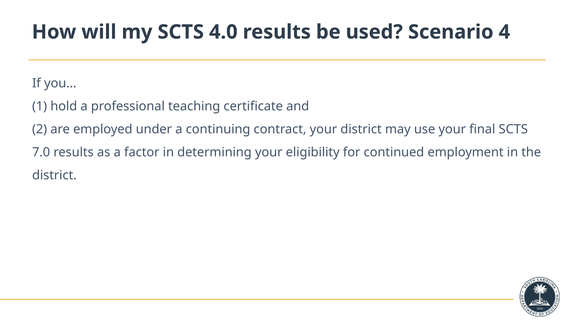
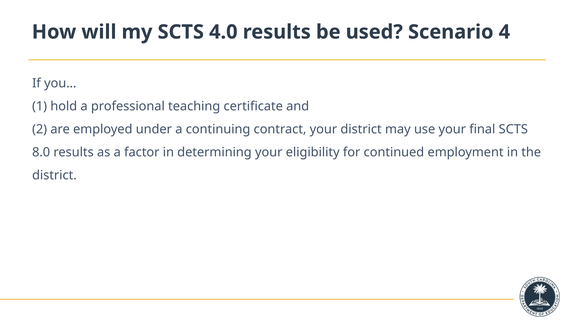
7.0: 7.0 -> 8.0 (41, 153)
